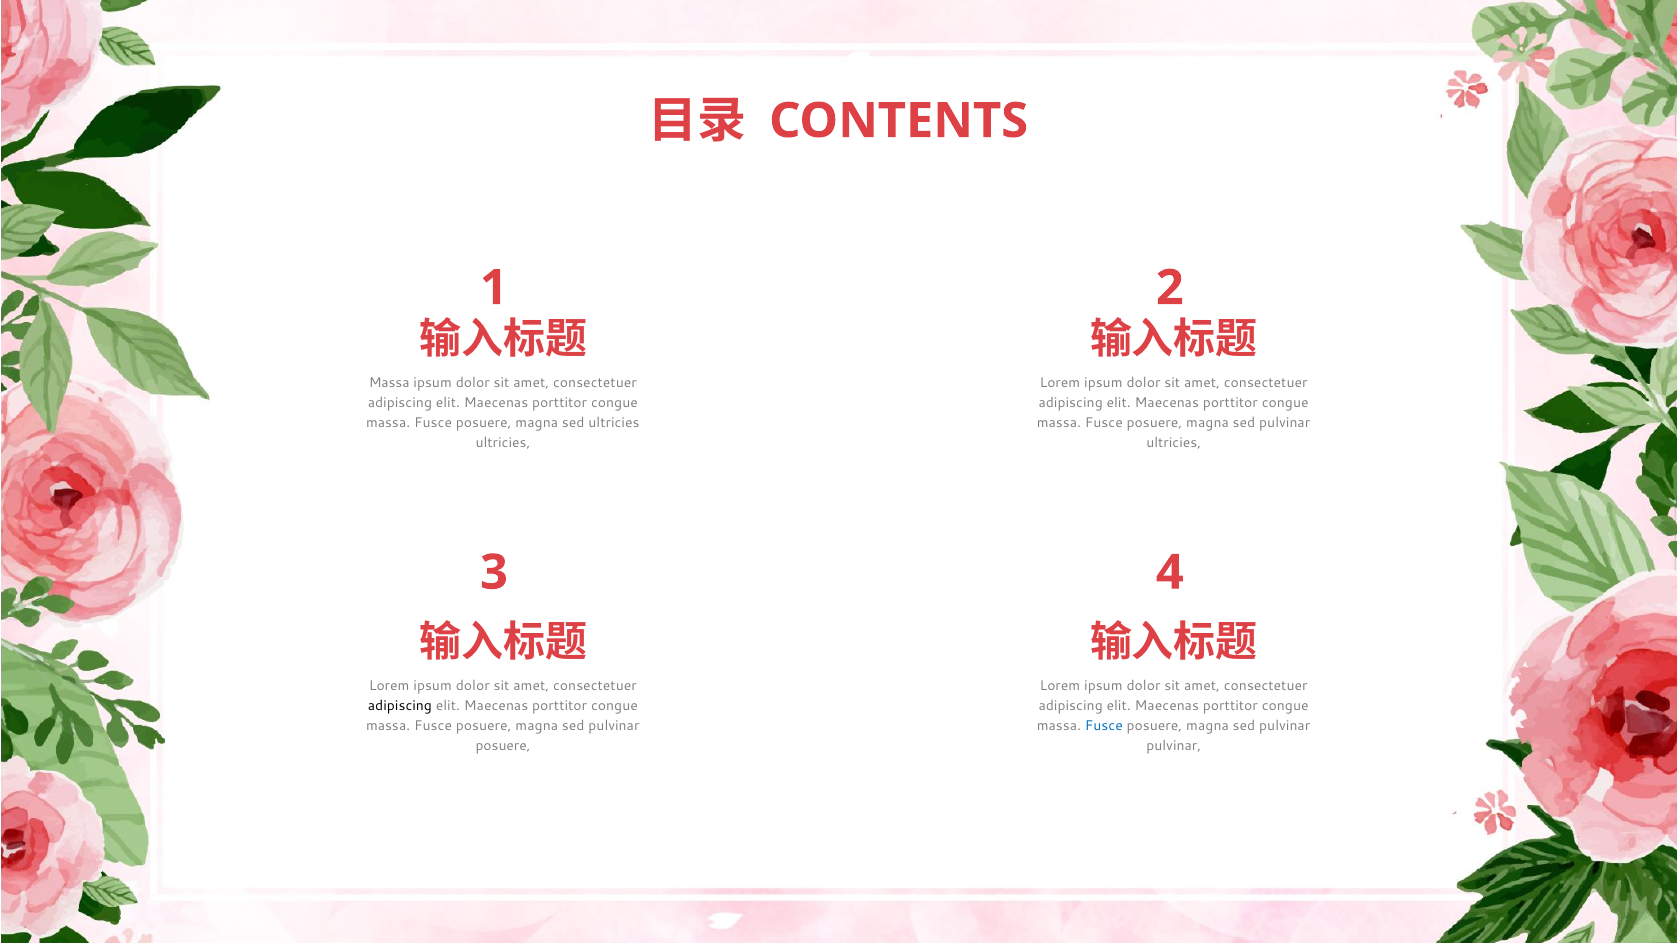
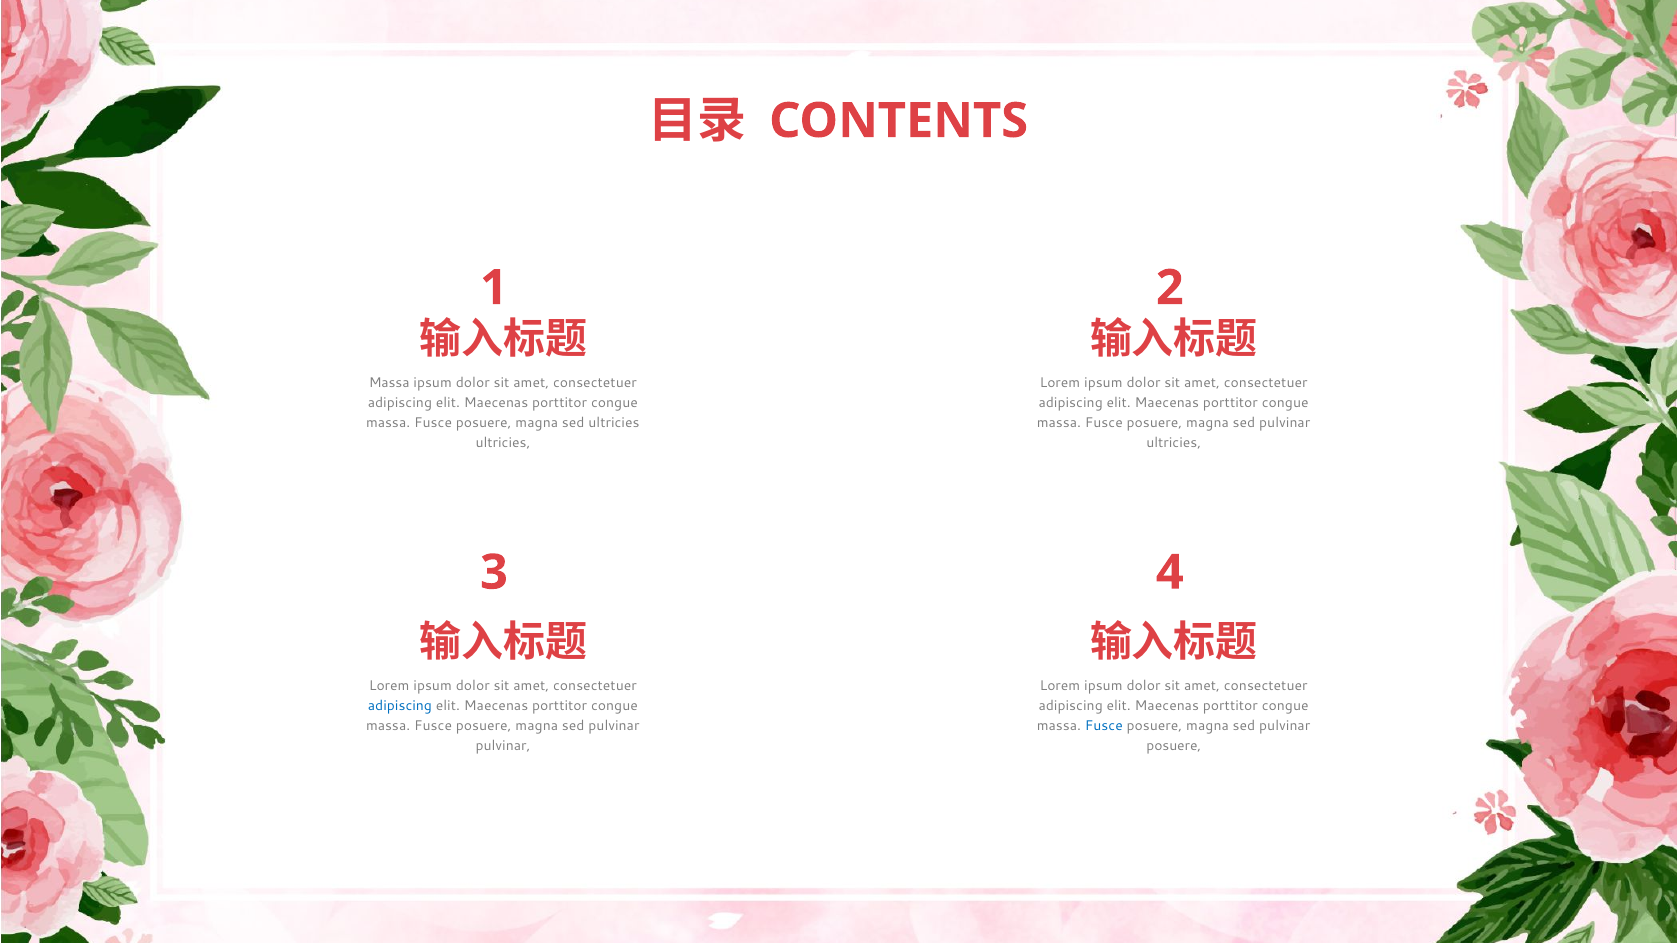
adipiscing colour: black -> blue (400, 706)
posuere: posuere -> pulvinar (503, 746)
pulvinar: pulvinar -> posuere (1174, 746)
